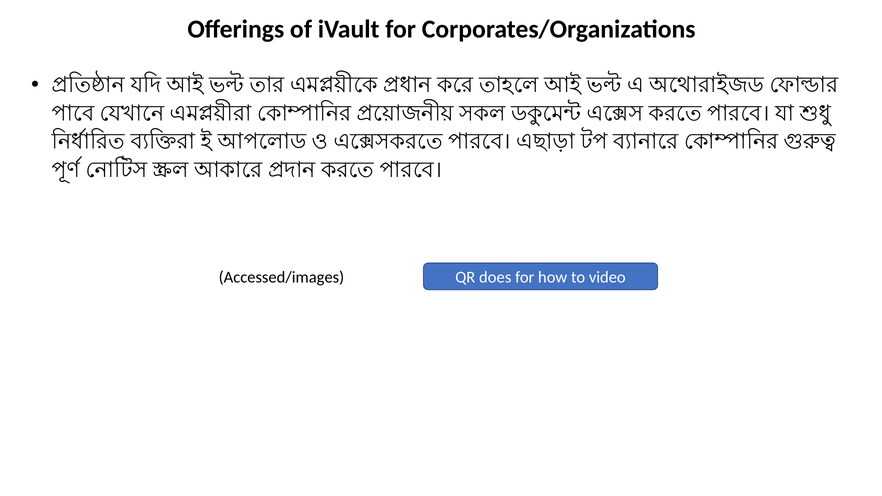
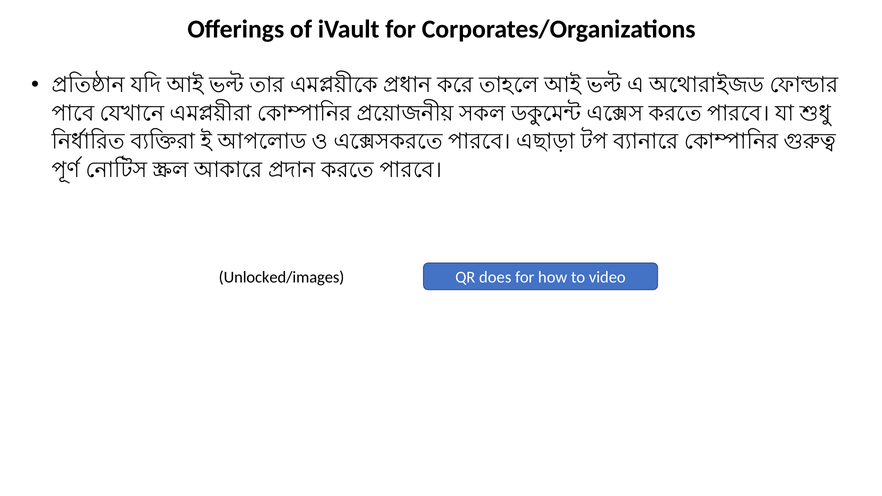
Accessed/images: Accessed/images -> Unlocked/images (282, 277)
